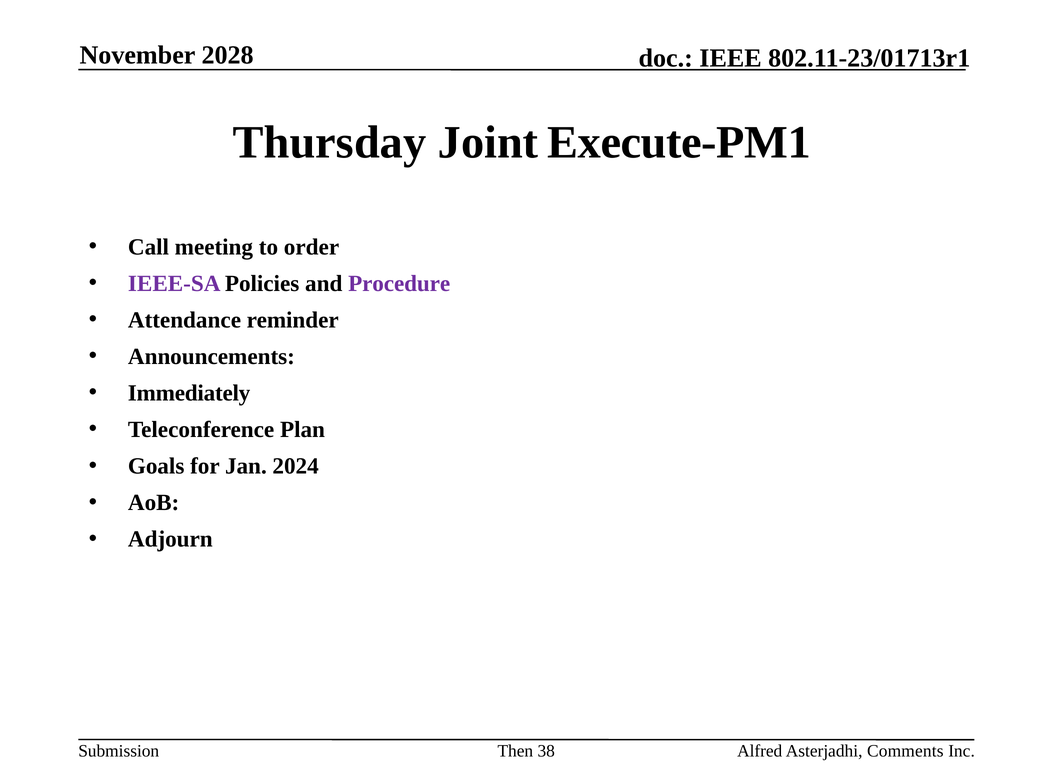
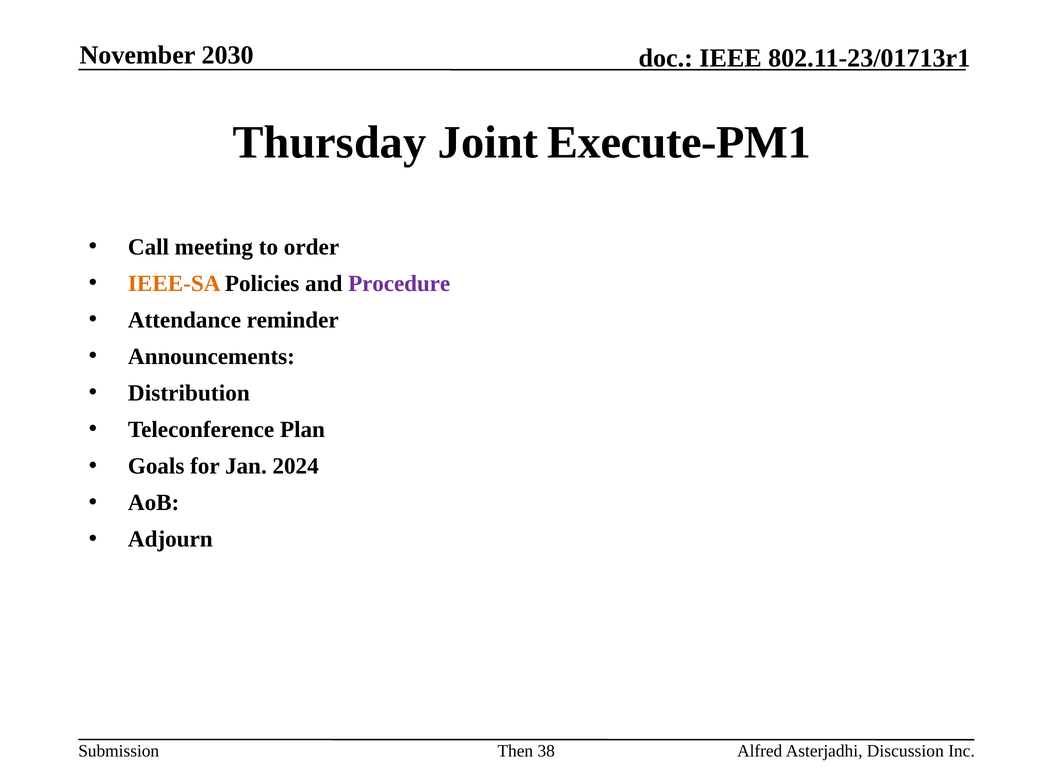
2028: 2028 -> 2030 (228, 55)
IEEE-SA colour: purple -> orange (174, 284)
Immediately: Immediately -> Distribution (189, 393)
Comments: Comments -> Discussion (905, 751)
